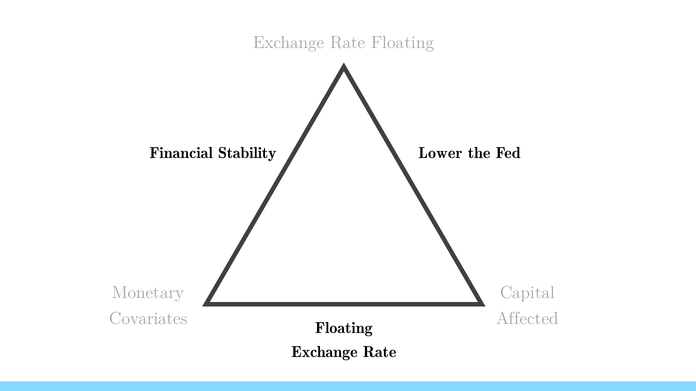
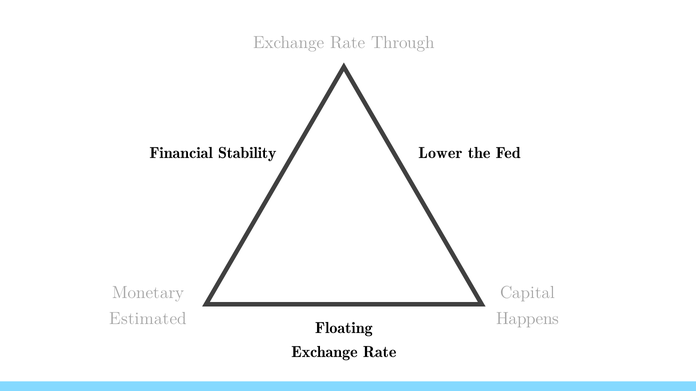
Rate Floating: Floating -> Through (403, 43)
Covariates: Covariates -> Estimated (148, 319)
Affected: Affected -> Happens (528, 319)
